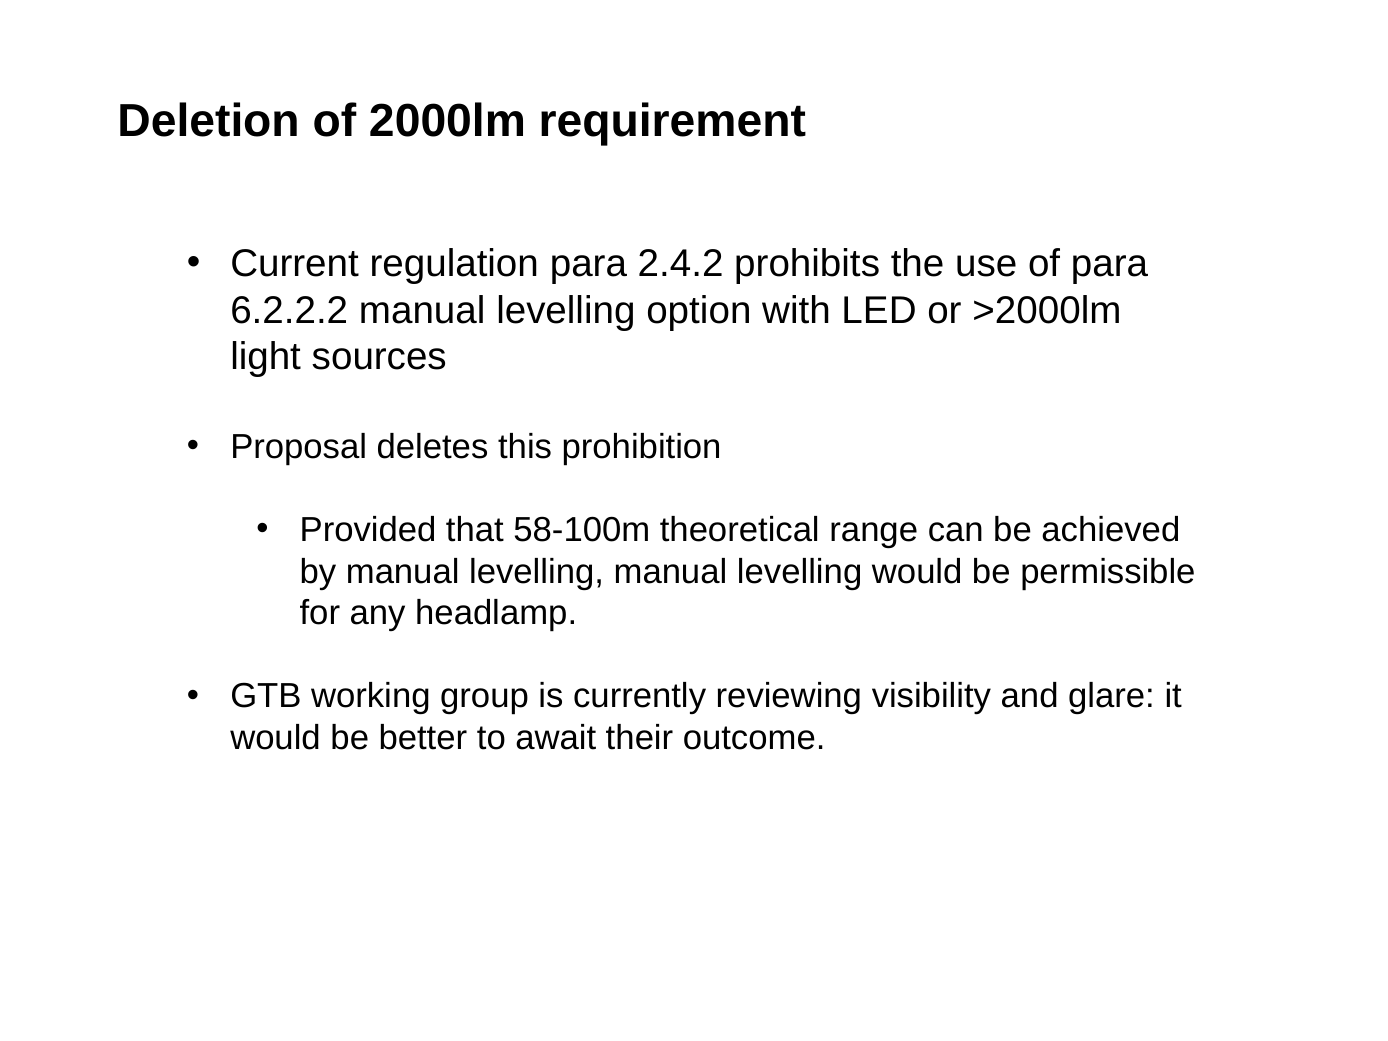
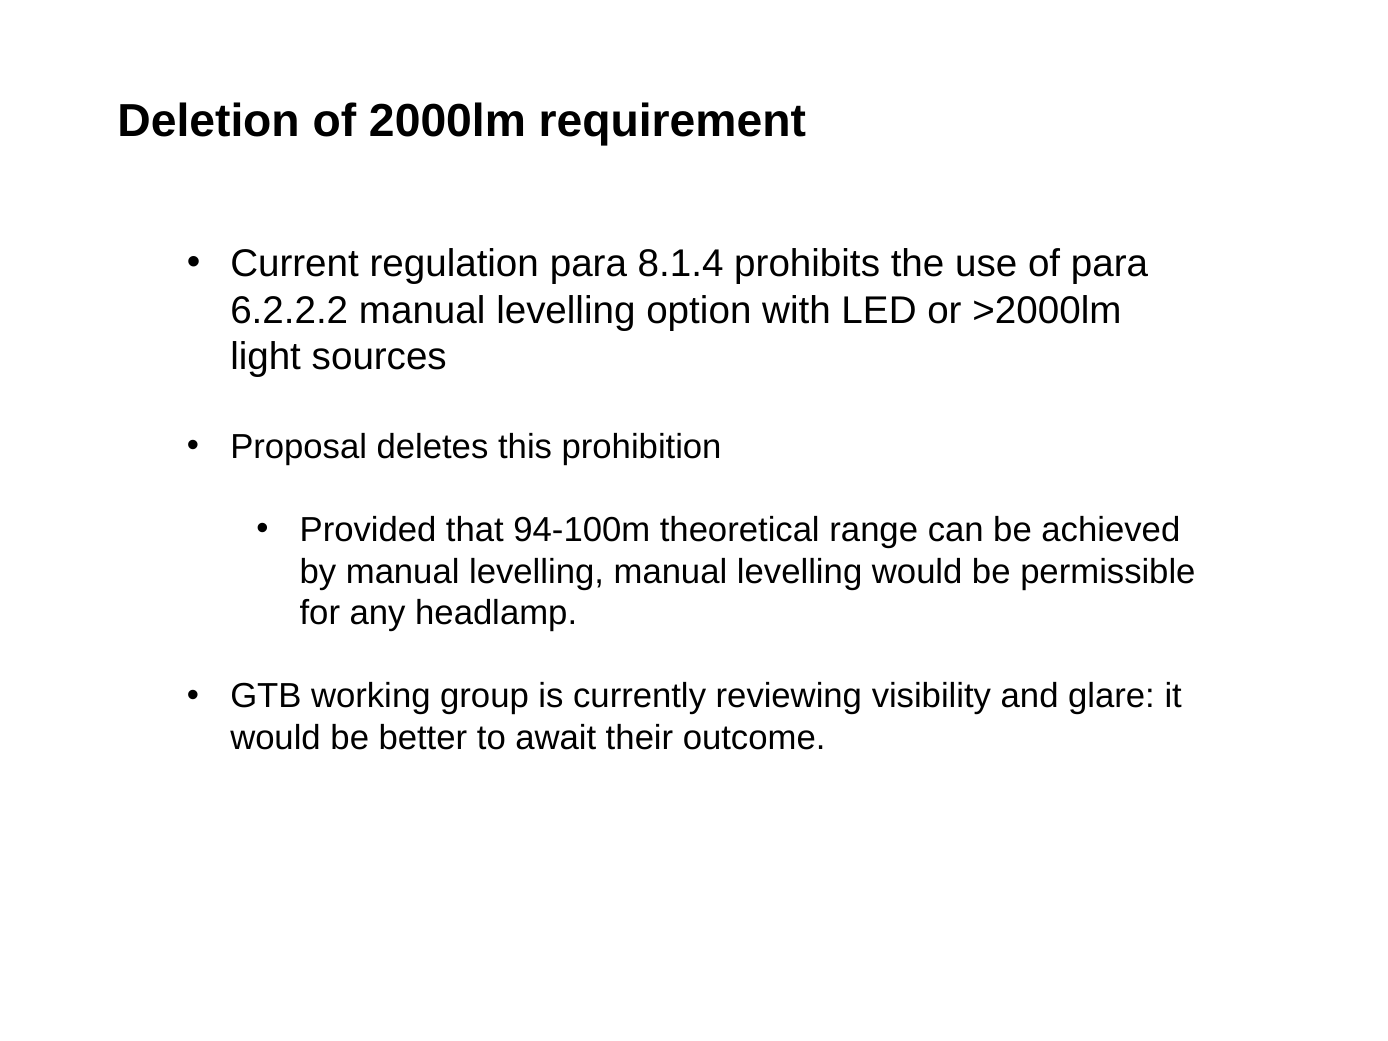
2.4.2: 2.4.2 -> 8.1.4 (681, 264)
58-100m: 58-100m -> 94-100m (582, 530)
